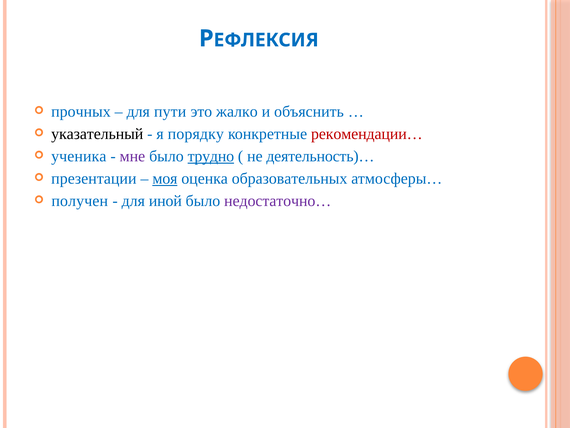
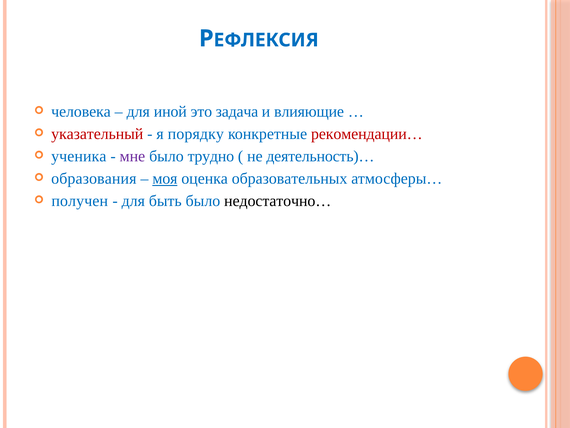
прочных: прочных -> человека (81, 111)
пути: пути -> иной (170, 111)
жалко: жалко -> задача (237, 111)
объяснить: объяснить -> влияющие (309, 111)
указательный colour: black -> red (97, 134)
трудно underline: present -> none (211, 156)
презентации: презентации -> образования (94, 178)
иной: иной -> быть (165, 201)
недостаточно… colour: purple -> black (278, 201)
